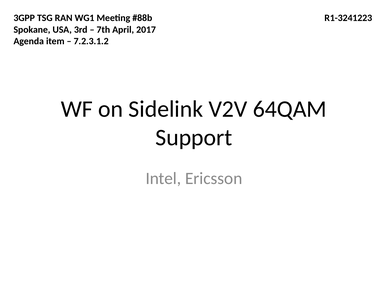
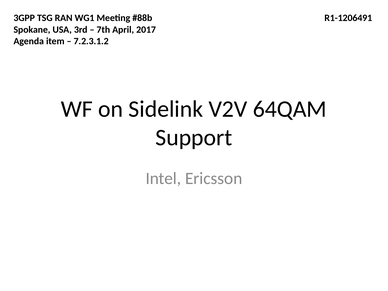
R1-3241223: R1-3241223 -> R1-1206491 (348, 18)
